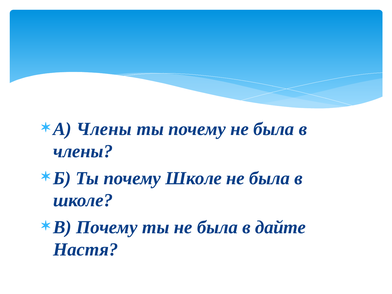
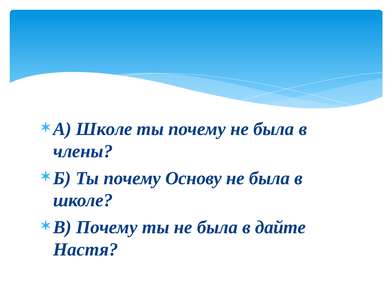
А Члены: Члены -> Школе (104, 129)
почему Школе: Школе -> Основу (194, 178)
